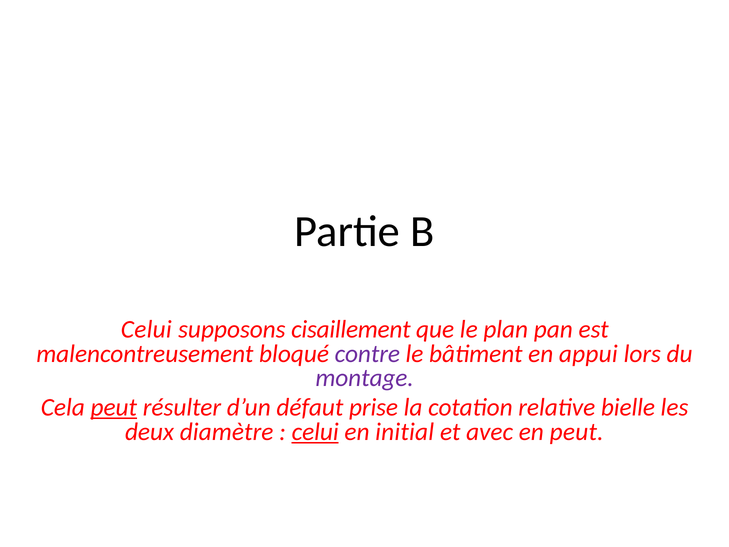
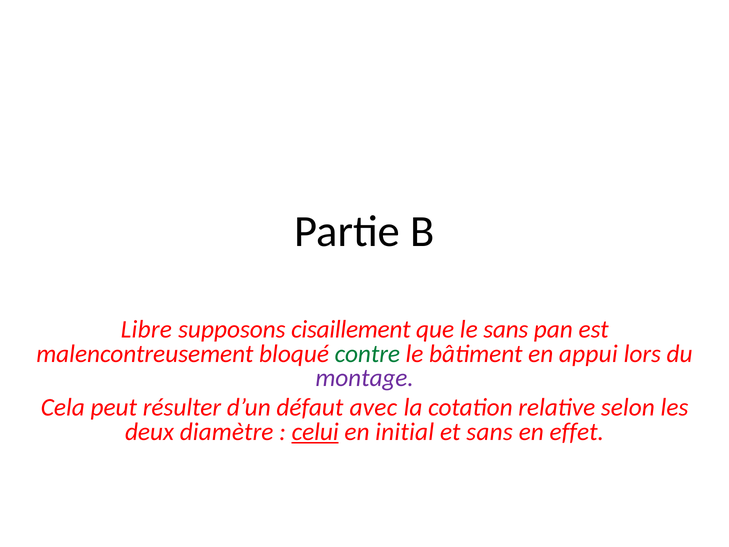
Celui: Celui -> Libre (146, 329)
le plan: plan -> sans (506, 329)
contre colour: purple -> green (367, 354)
peut underline: present -> none (114, 407)
prise: prise -> avec (373, 407)
bielle: bielle -> selon (628, 407)
et avec: avec -> sans (490, 432)
en peut: peut -> effet (577, 432)
